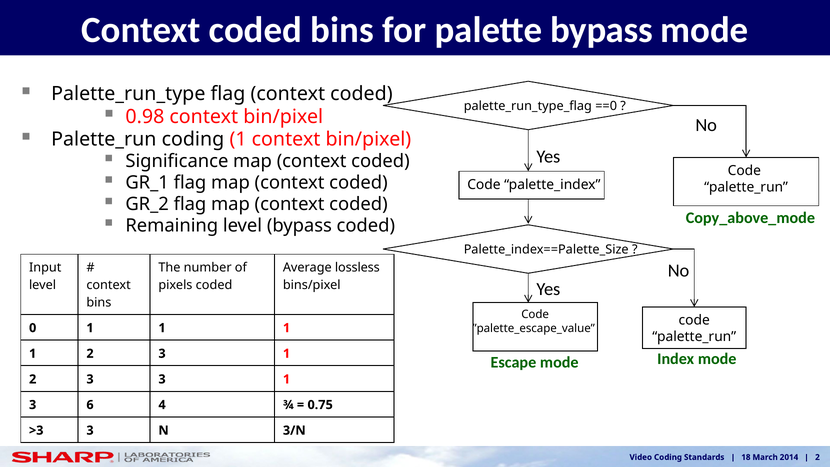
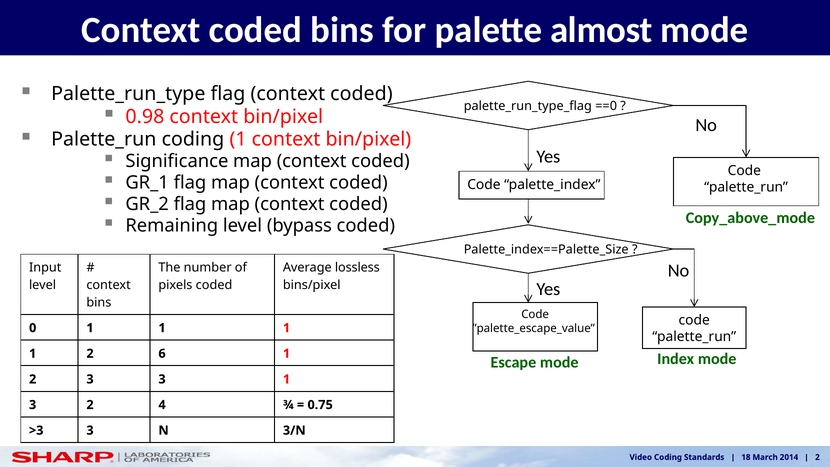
palette bypass: bypass -> almost (601, 30)
3: 3 -> 6 (162, 354)
3 6: 6 -> 2 (90, 405)
